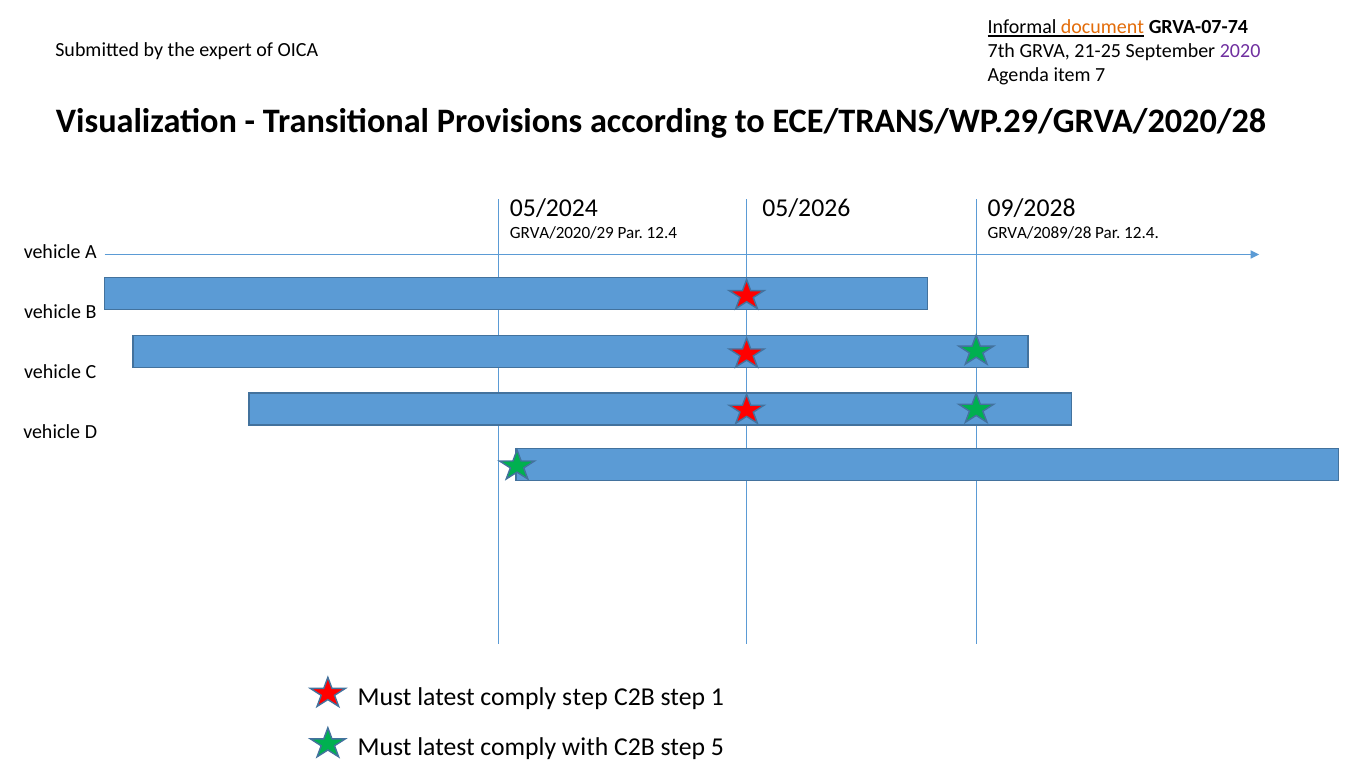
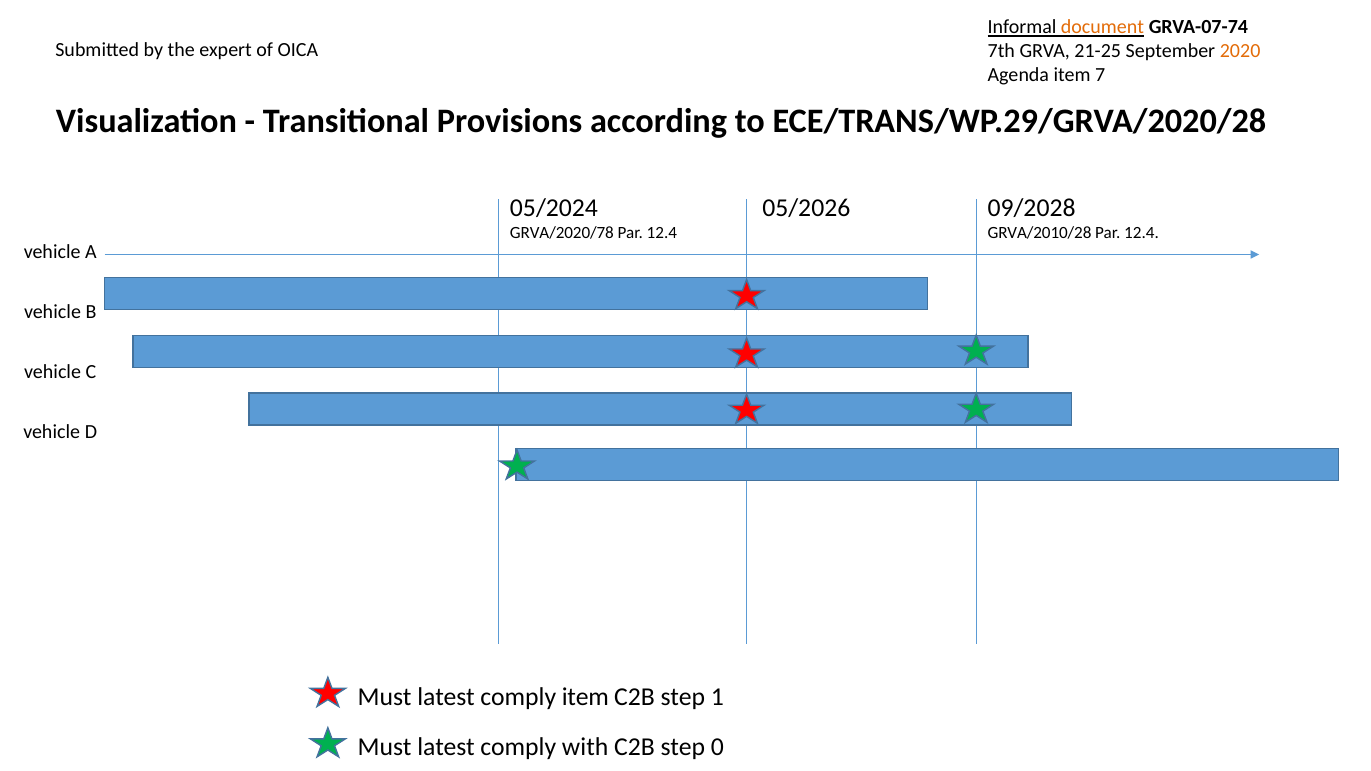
2020 colour: purple -> orange (1240, 51)
GRVA/2020/29: GRVA/2020/29 -> GRVA/2020/78 (562, 233)
GRVA/2089/28: GRVA/2089/28 -> GRVA/2010/28 (1040, 233)
comply step: step -> item (585, 697)
5: 5 -> 0 (717, 747)
